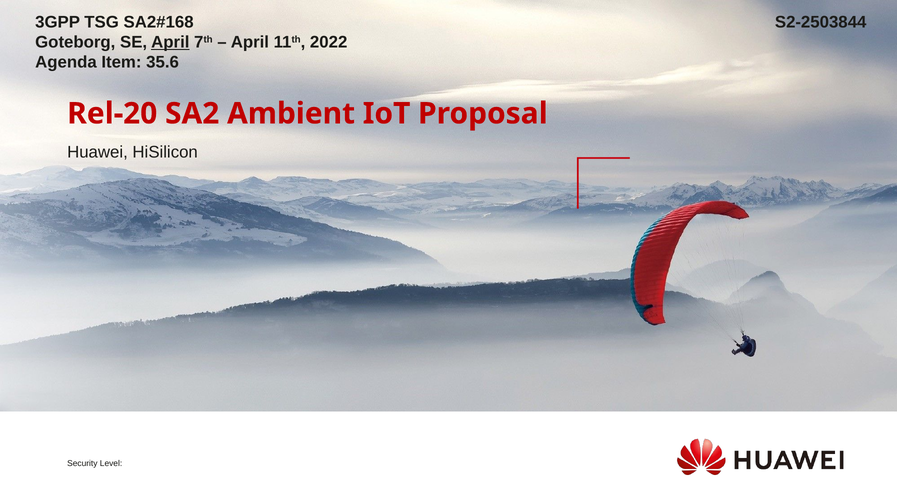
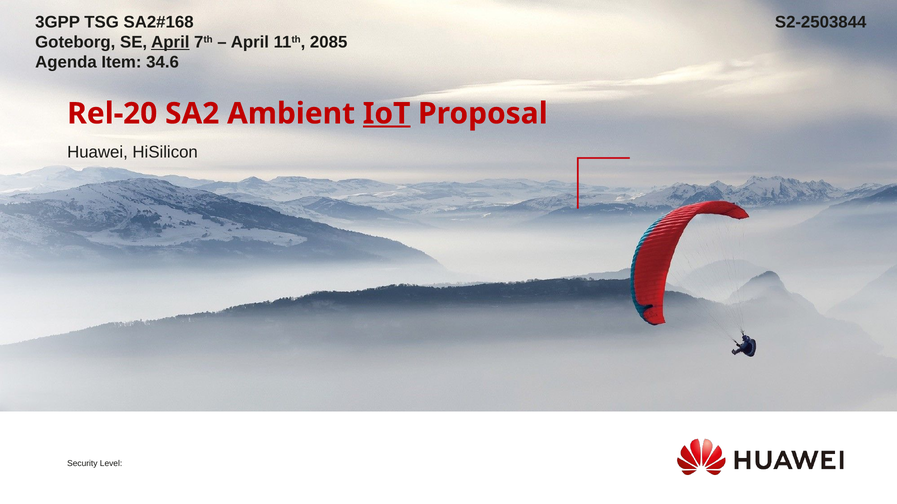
2022: 2022 -> 2085 (329, 42)
35.6: 35.6 -> 34.6 (163, 62)
IoT underline: none -> present (387, 114)
